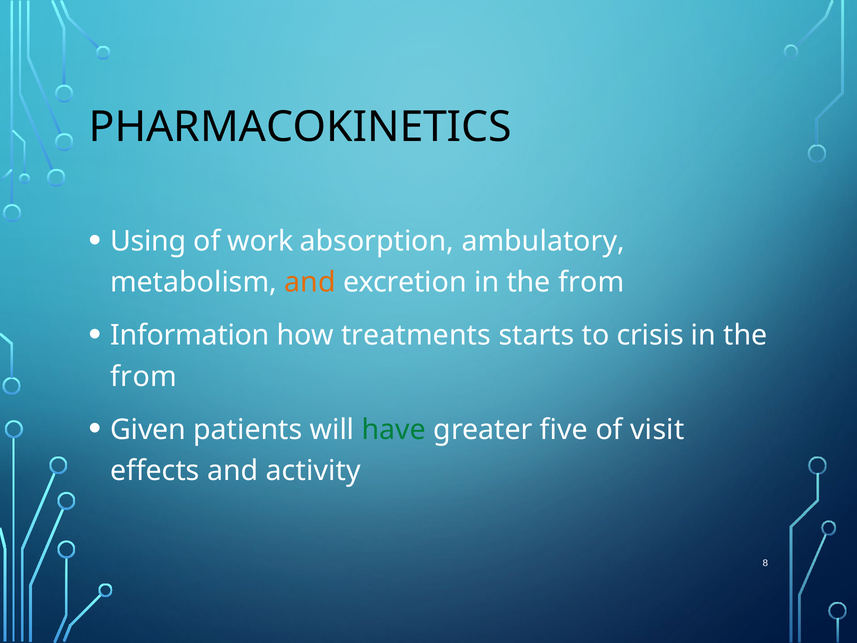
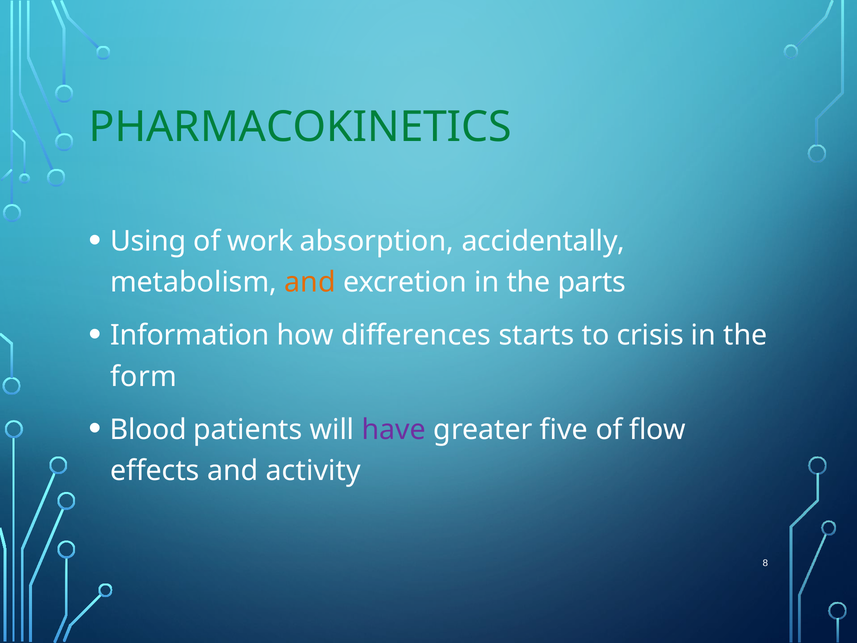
PHARMACOKINETICS colour: black -> green (300, 127)
ambulatory: ambulatory -> accidentally (543, 241)
excretion in the from: from -> parts (592, 282)
treatments: treatments -> differences (416, 335)
from: from -> form (144, 376)
Given: Given -> Blood (148, 429)
have colour: green -> purple (394, 429)
visit: visit -> flow (658, 429)
